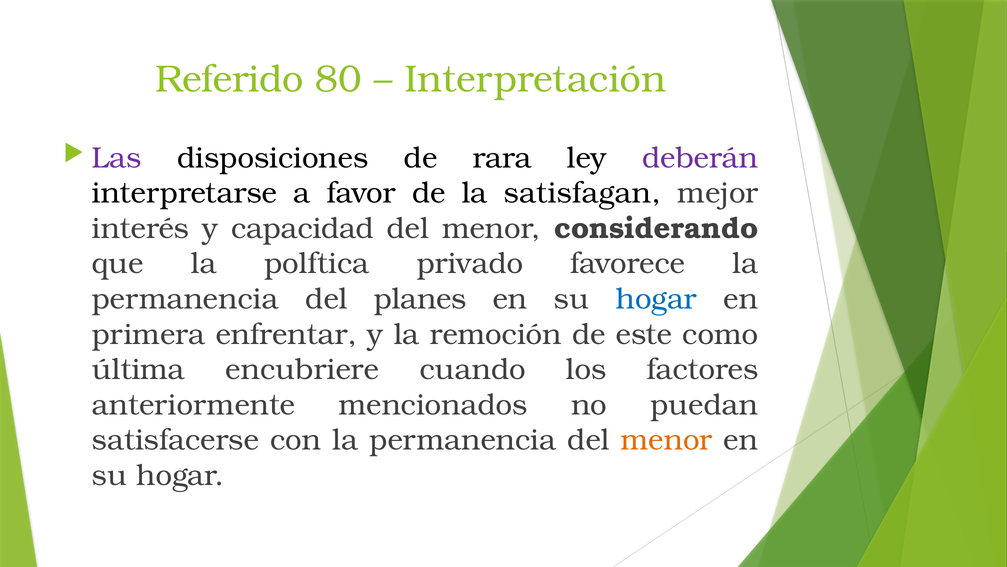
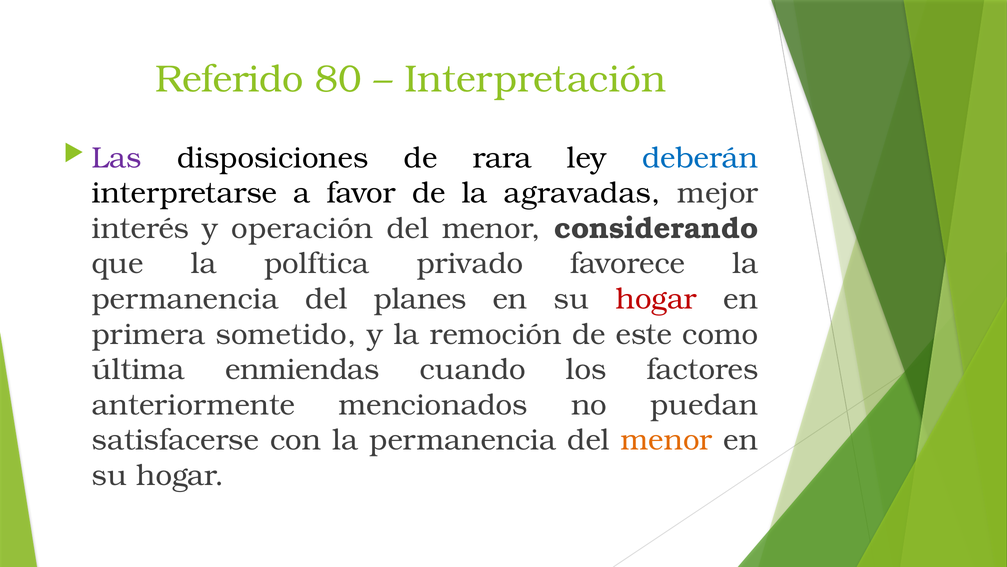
deberán colour: purple -> blue (700, 158)
satisfagan: satisfagan -> agravadas (582, 193)
capacidad: capacidad -> operación (302, 228)
hogar colour: blue -> red (656, 299)
enfrentar: enfrentar -> sometido (286, 334)
encubriere: encubriere -> enmiendas (302, 369)
